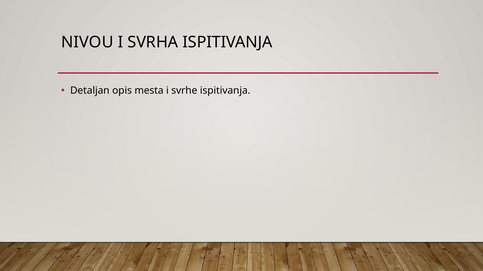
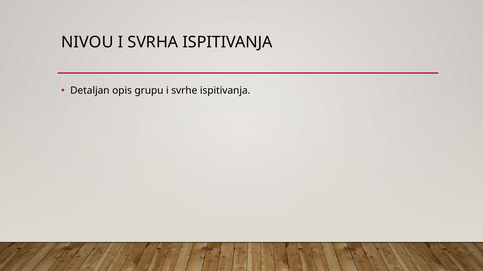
mesta: mesta -> grupu (149, 91)
